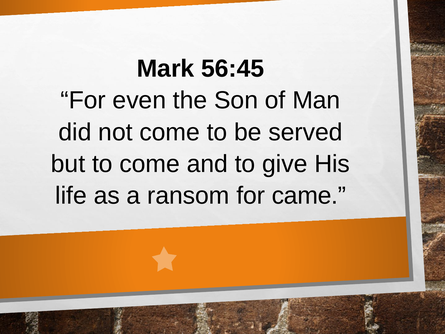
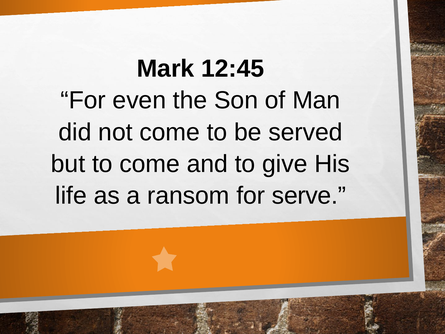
56:45: 56:45 -> 12:45 (233, 69)
came: came -> serve (309, 196)
